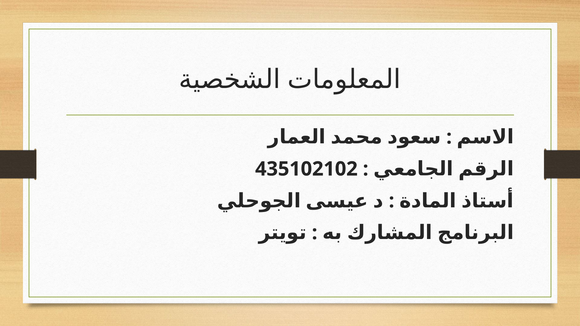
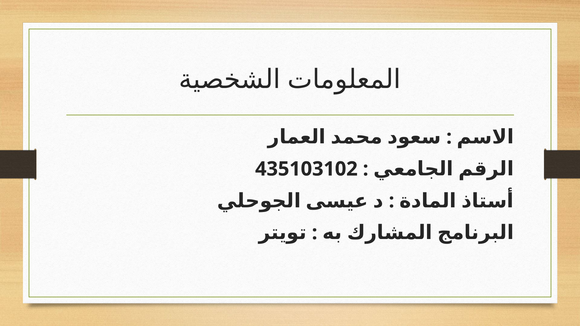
435102102: 435102102 -> 435103102 (306, 169)
